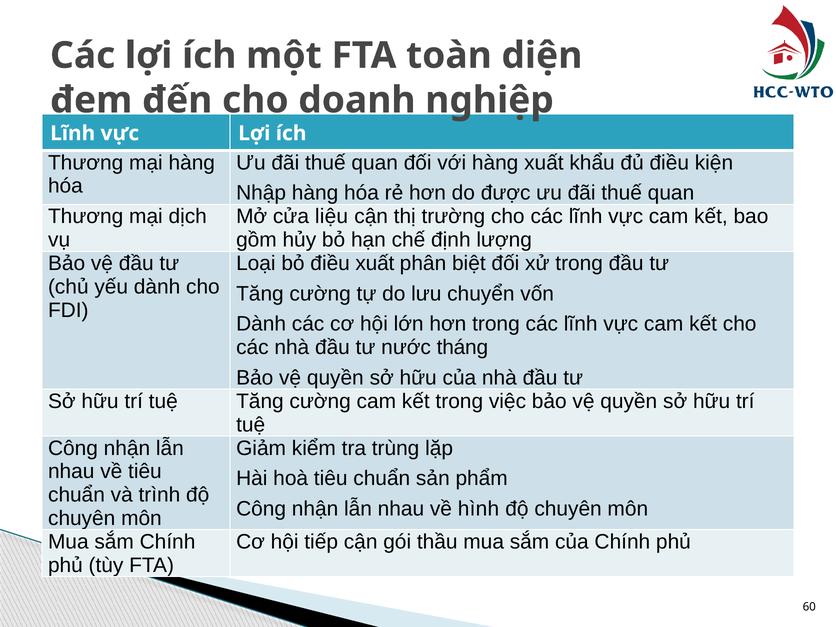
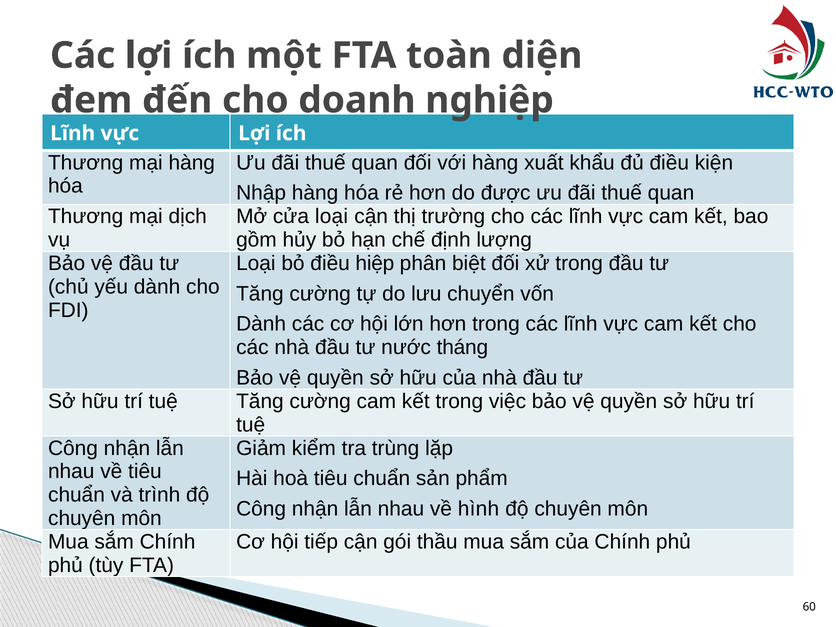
cửa liệu: liệu -> loại (332, 216)
điều xuất: xuất -> hiệp (375, 263)
